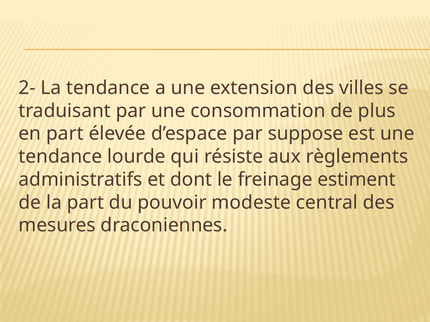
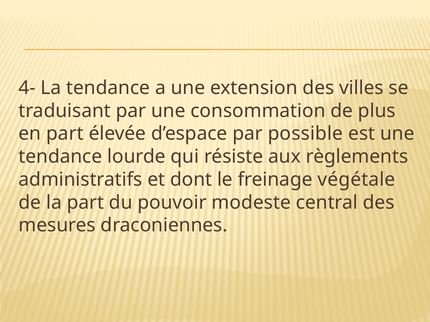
2-: 2- -> 4- (27, 88)
suppose: suppose -> possible (305, 134)
estiment: estiment -> végétale (356, 180)
